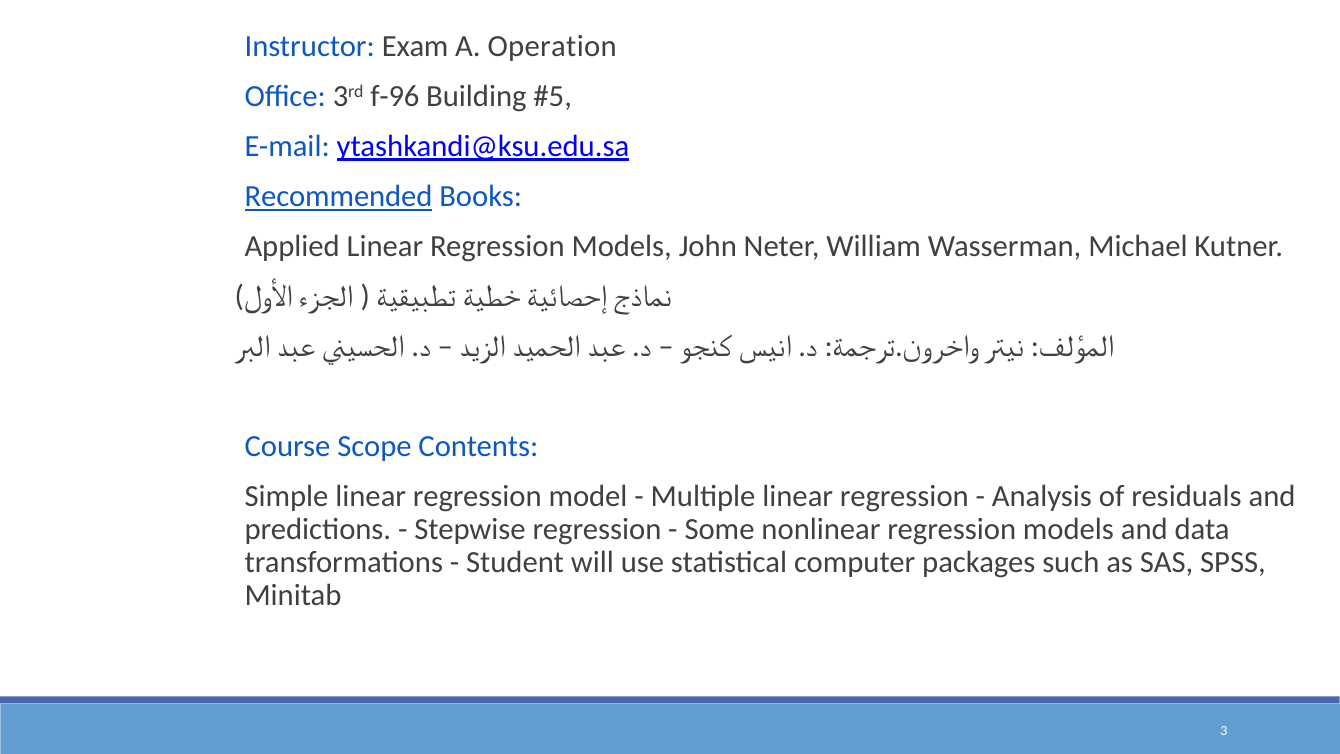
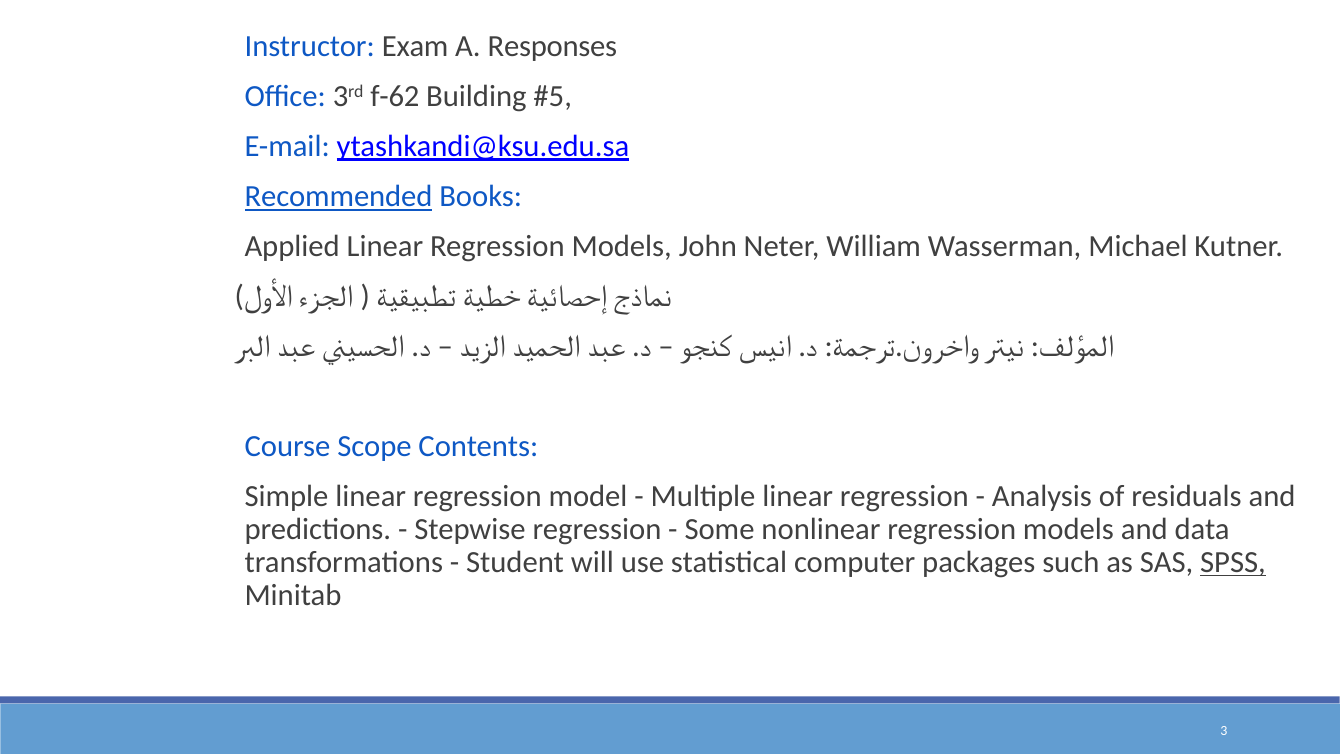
Operation: Operation -> Responses (552, 46)
f-96: f-96 -> f-62 (395, 96)
SPSS underline: none -> present (1233, 562)
